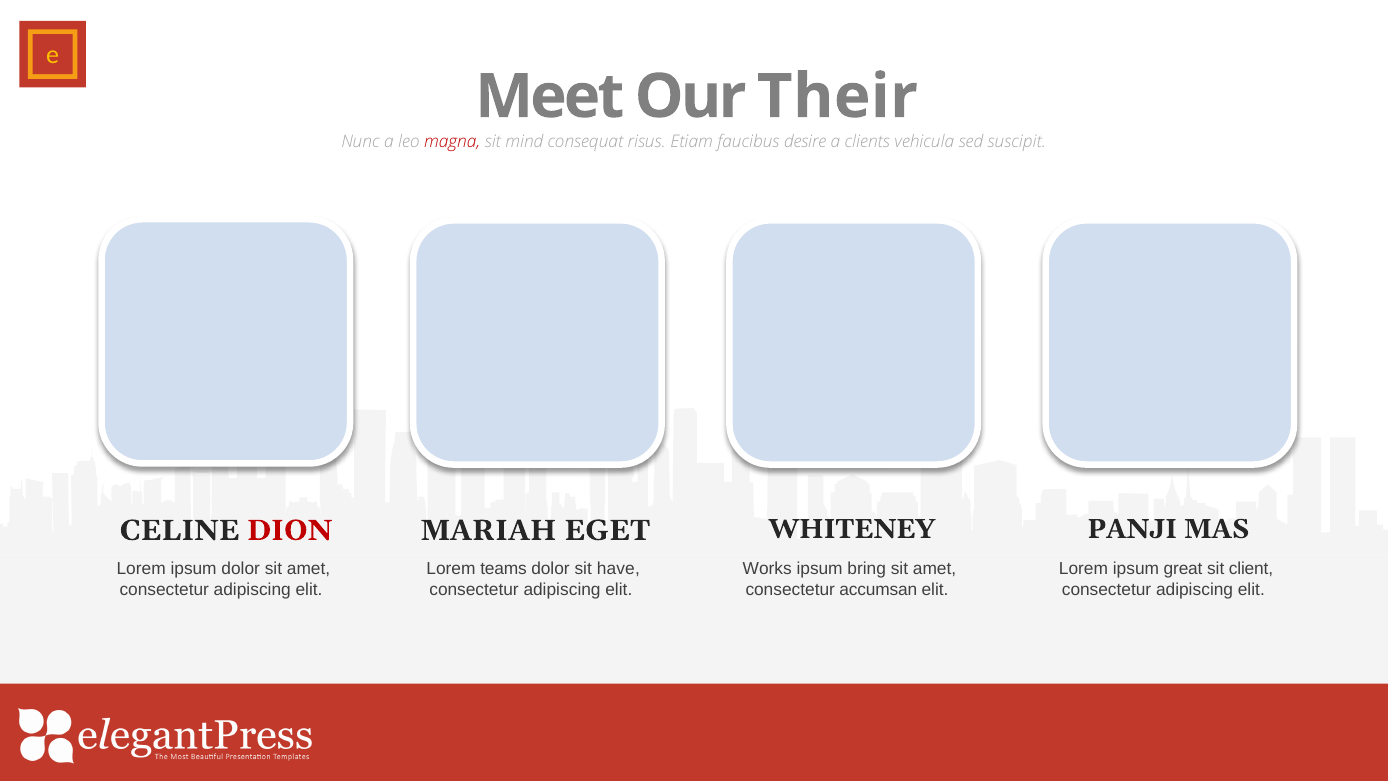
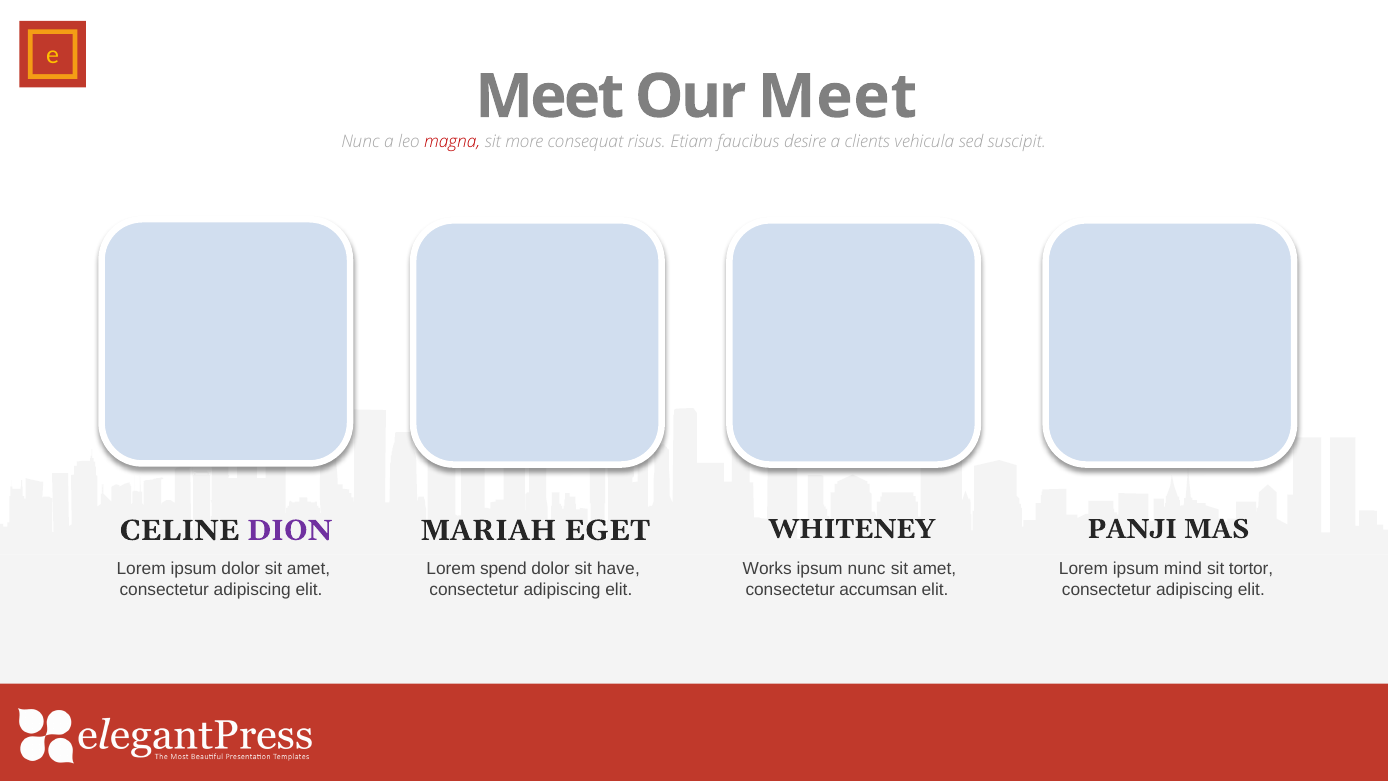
Our Their: Their -> Meet (837, 97)
mind: mind -> more (524, 142)
DION colour: red -> purple (289, 530)
teams: teams -> spend (504, 569)
ipsum bring: bring -> nunc (867, 569)
great: great -> mind (1183, 569)
client: client -> tortor (1251, 569)
